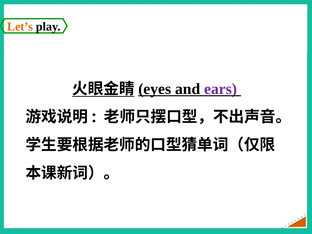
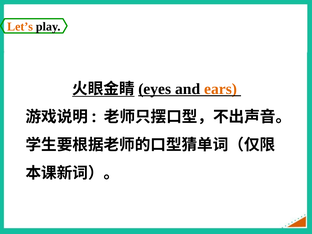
ears colour: purple -> orange (221, 89)
